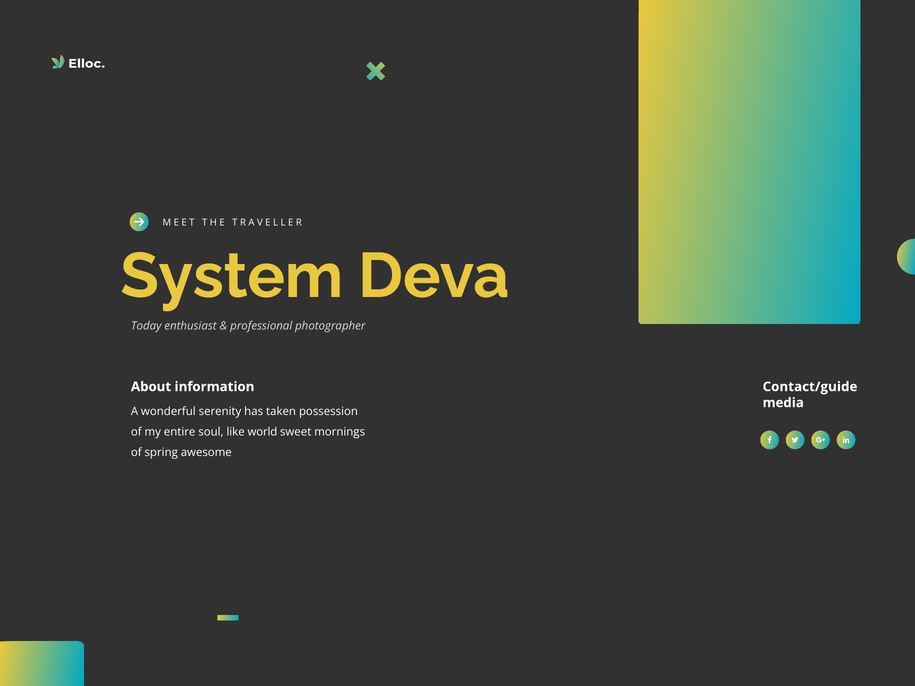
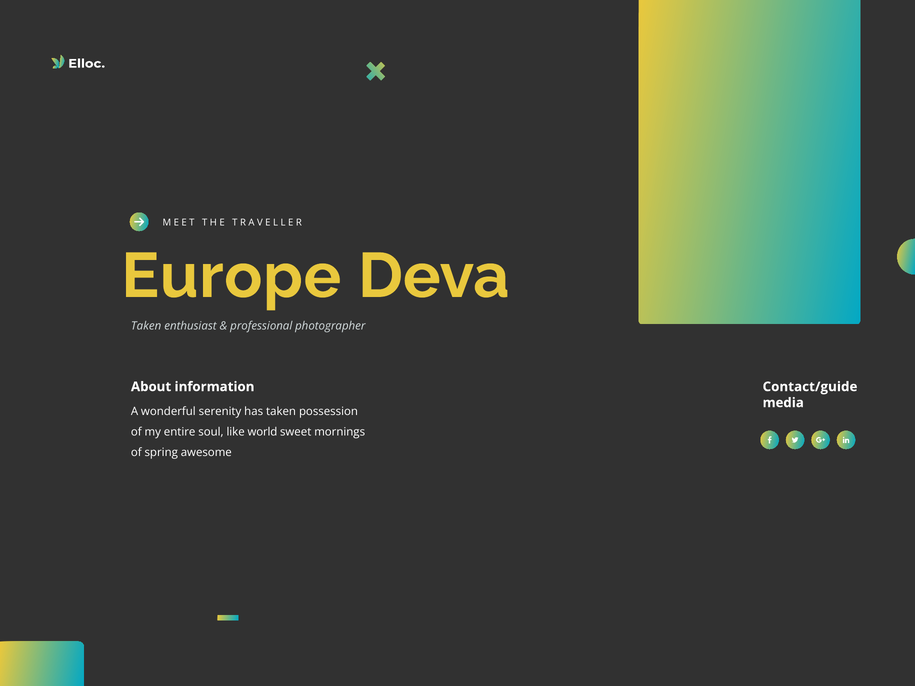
System: System -> Europe (231, 276)
Today: Today -> Taken (146, 326)
